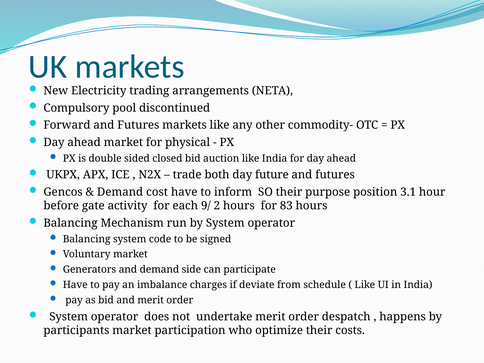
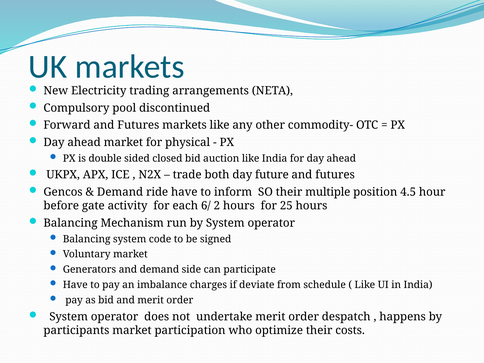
cost: cost -> ride (157, 192)
purpose: purpose -> multiple (328, 192)
3.1: 3.1 -> 4.5 (408, 192)
9/: 9/ -> 6/ (206, 206)
83: 83 -> 25 (286, 206)
